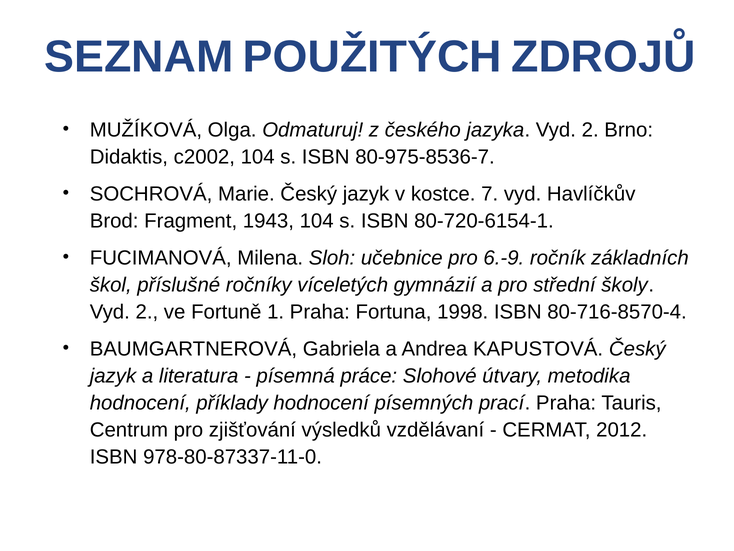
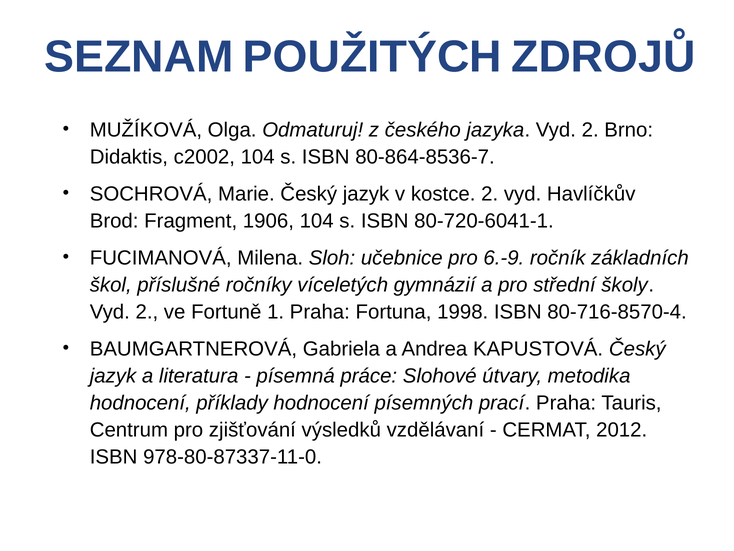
80-975-8536-7: 80-975-8536-7 -> 80-864-8536-7 (425, 157)
kostce 7: 7 -> 2 (490, 194)
1943: 1943 -> 1906 (268, 221)
80-720-6154-1: 80-720-6154-1 -> 80-720-6041-1 (484, 221)
